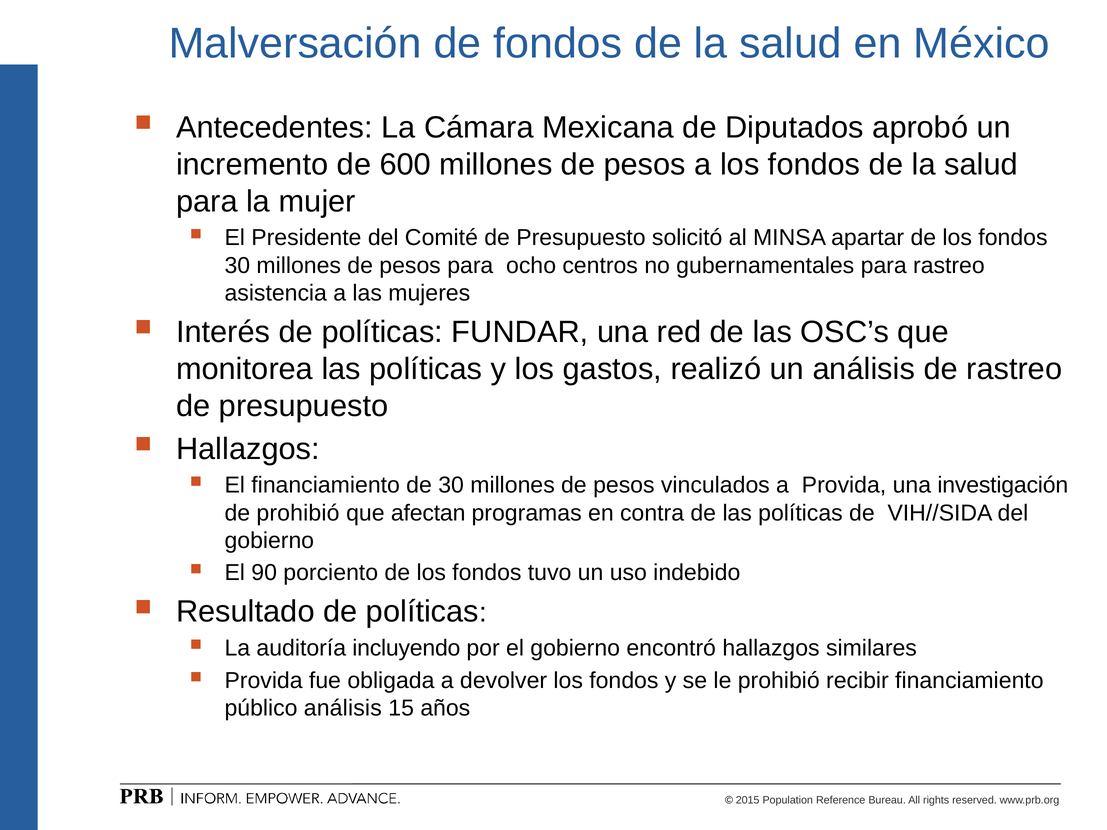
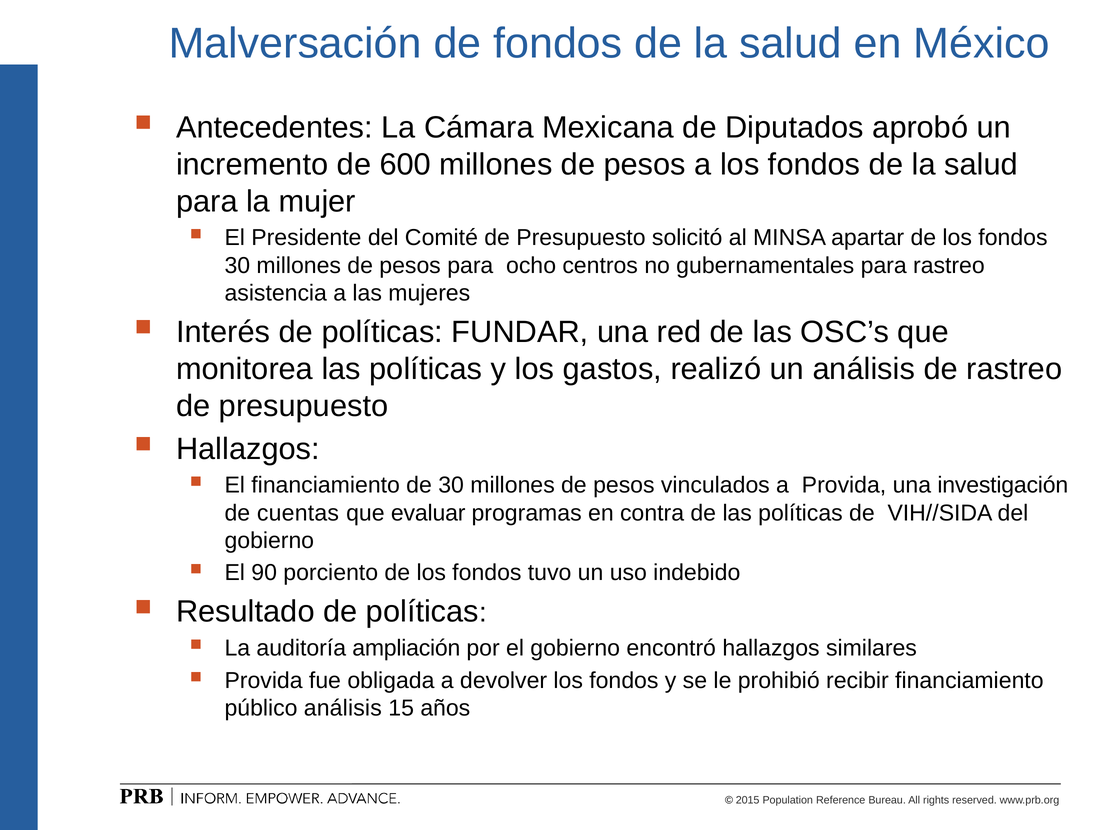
de prohibió: prohibió -> cuentas (298, 513)
afectan: afectan -> evaluar (428, 513)
incluyendo: incluyendo -> ampliación (406, 648)
